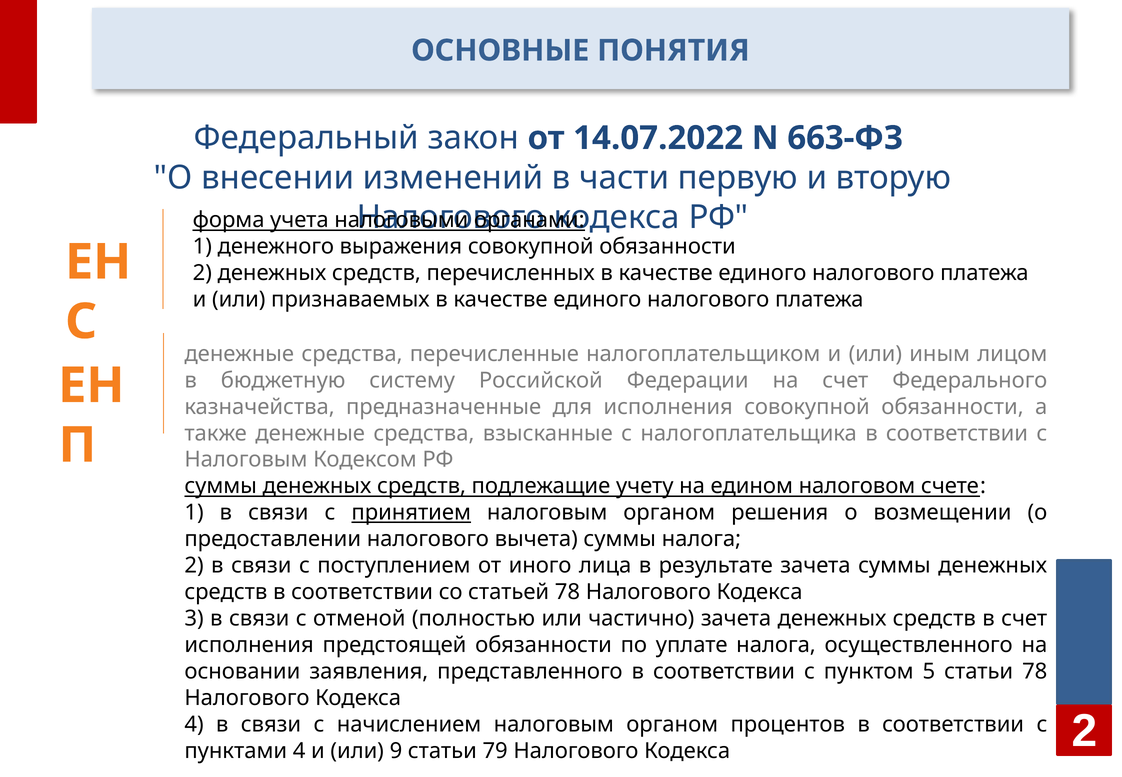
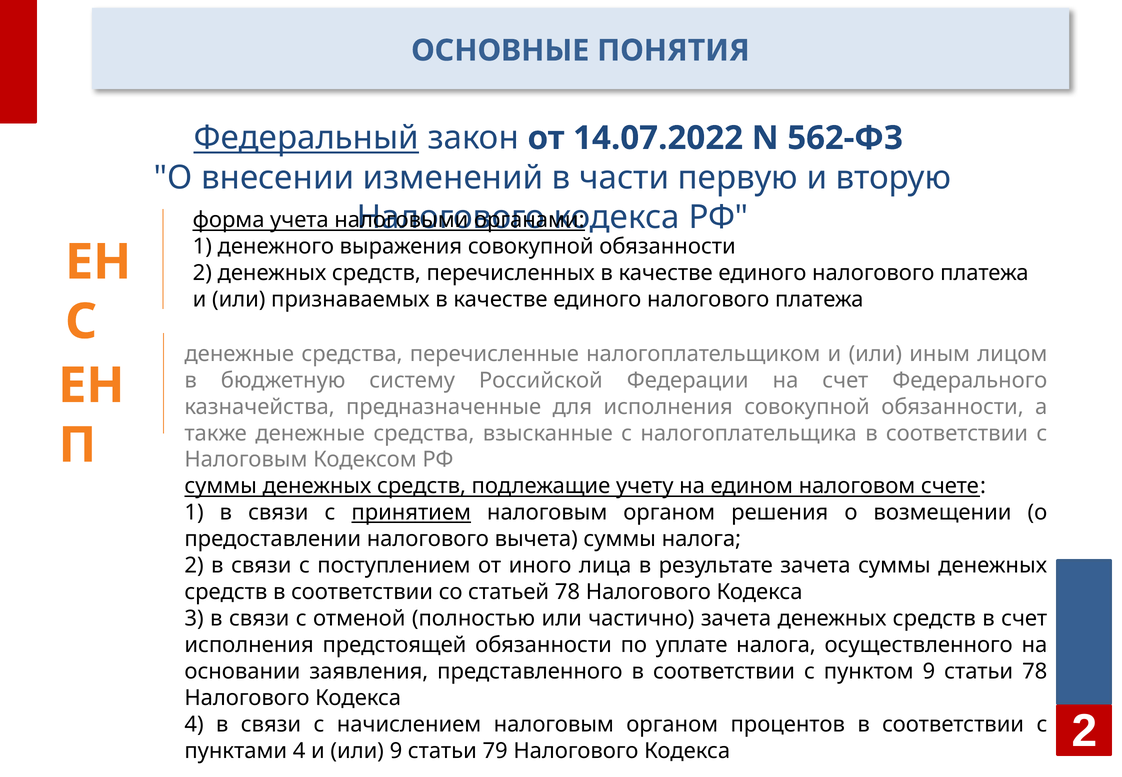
Федеральный underline: none -> present (306, 138)
663-ФЗ: 663-ФЗ -> 562-ФЗ (845, 138)
пунктом 5: 5 -> 9 (929, 672)
